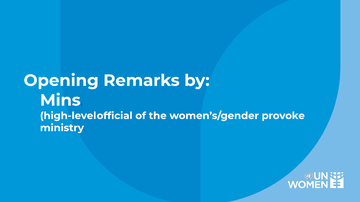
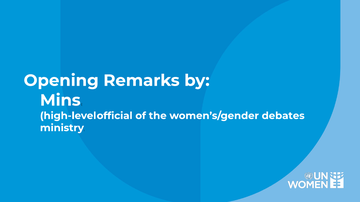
provoke: provoke -> debates (283, 116)
